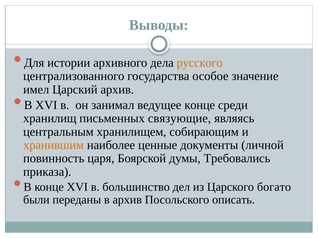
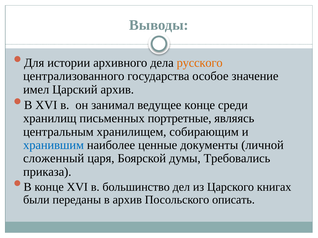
связующие: связующие -> портретные (180, 119)
хранившим colour: orange -> blue (54, 145)
повинность: повинность -> сложенный (54, 159)
богато: богато -> книгах (274, 187)
